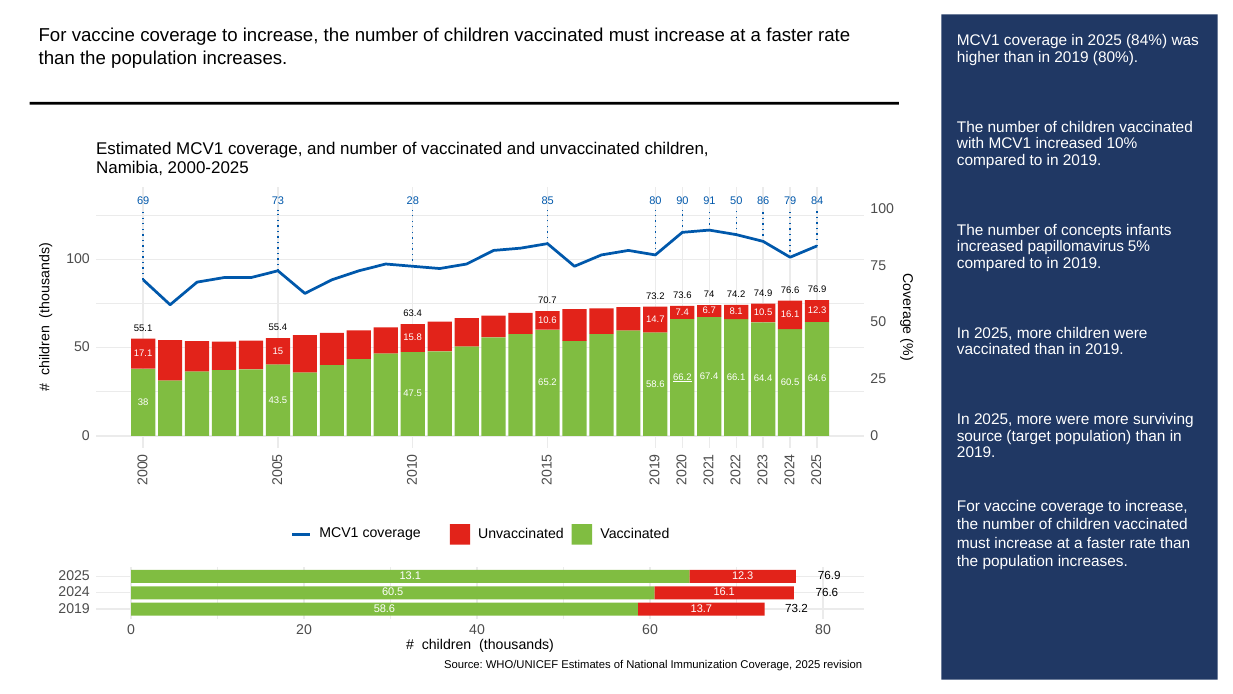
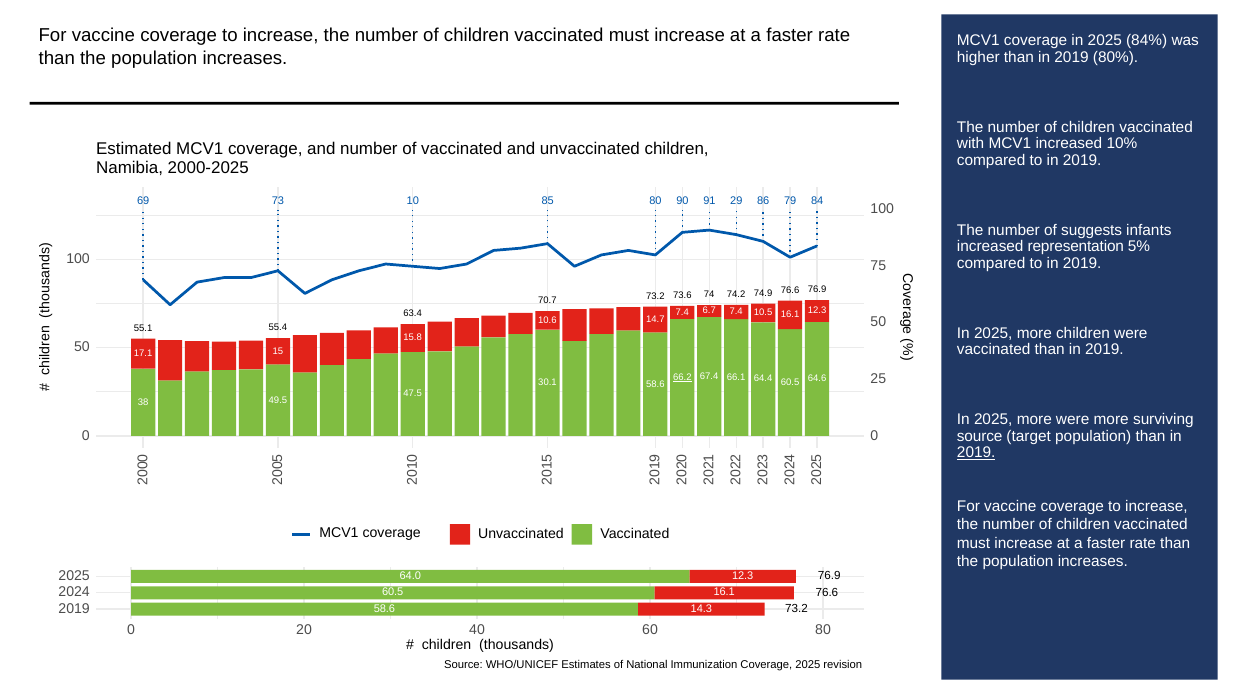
28: 28 -> 10 (413, 201)
91 50: 50 -> 29 (736, 201)
concepts: concepts -> suggests (1092, 230)
papillomavirus: papillomavirus -> representation (1076, 246)
8.1: 8.1 -> 7.4 (736, 311)
65.2: 65.2 -> 30.1 (548, 382)
43.5: 43.5 -> 49.5 (278, 400)
2019 underline: none -> present (976, 452)
13.1: 13.1 -> 64.0 (410, 576)
13.7: 13.7 -> 14.3 (701, 608)
